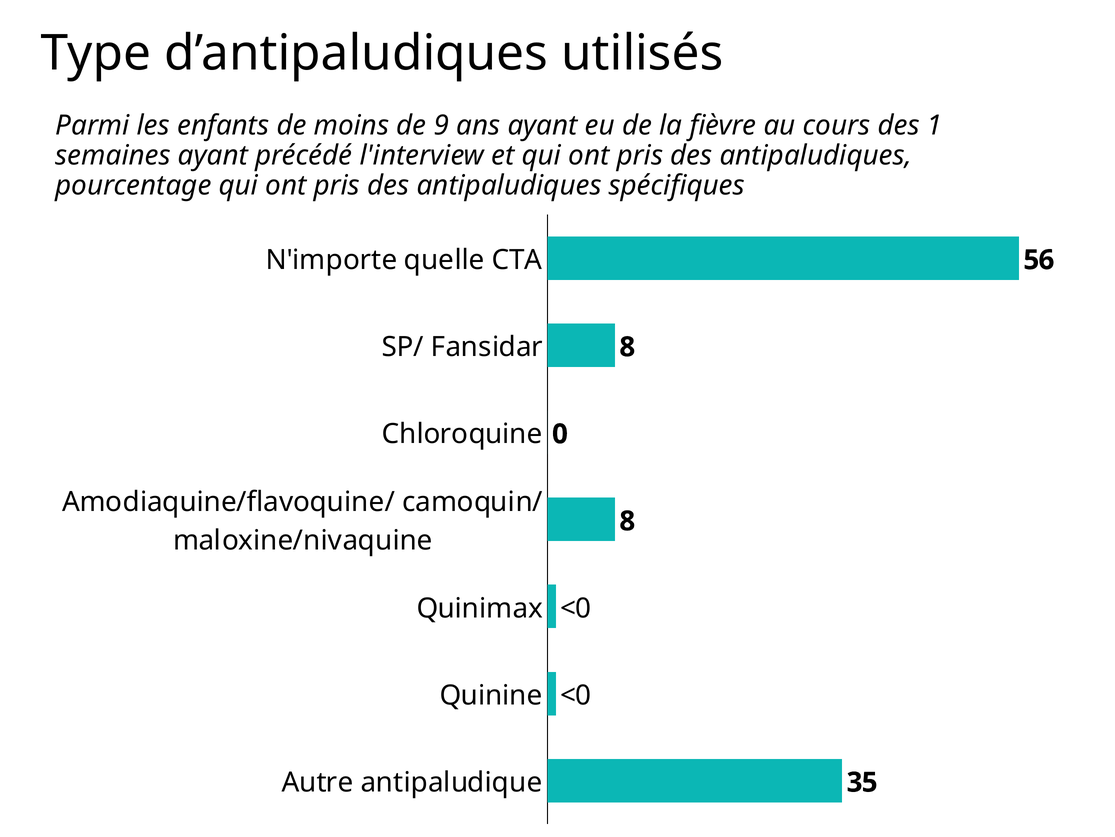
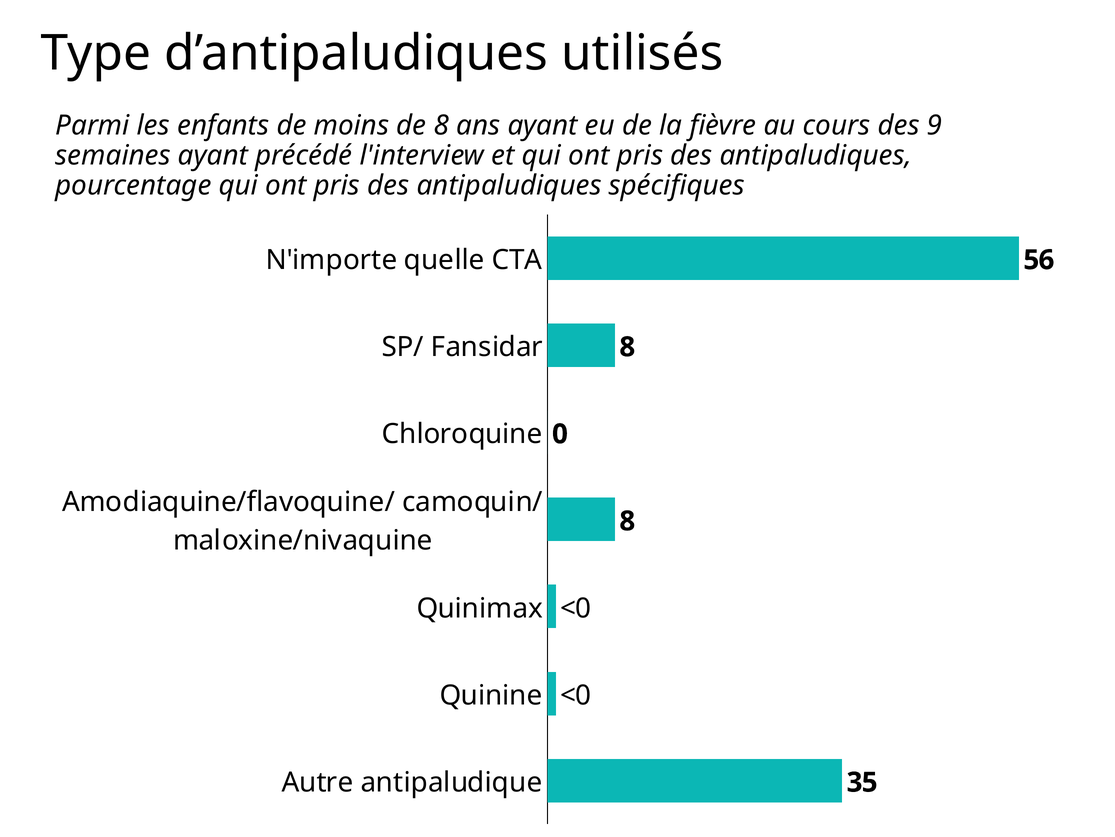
de 9: 9 -> 8 (441, 125)
1: 1 -> 9 (935, 125)
